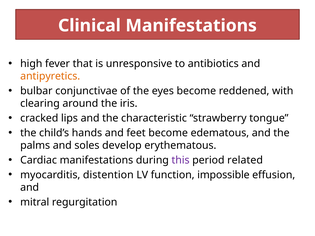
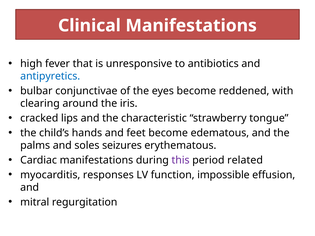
antipyretics colour: orange -> blue (50, 76)
develop: develop -> seizures (122, 146)
distention: distention -> responses (108, 175)
